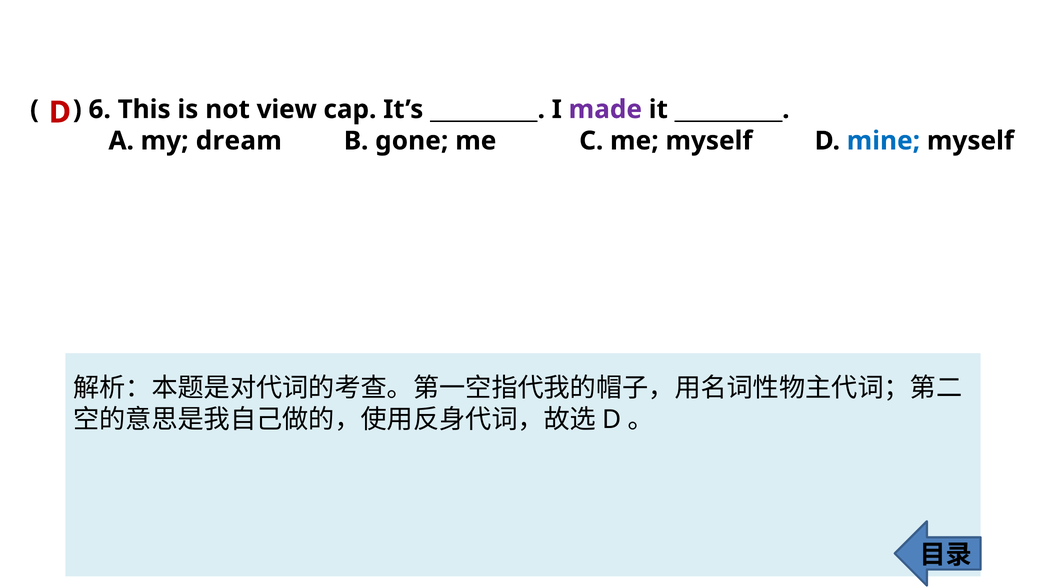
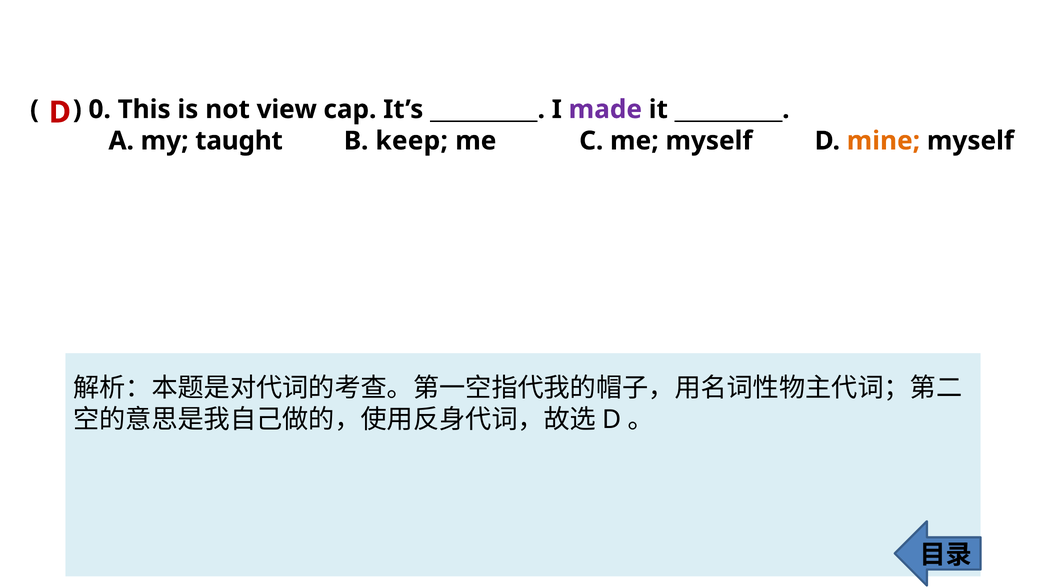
6: 6 -> 0 (100, 110)
dream: dream -> taught (239, 141)
gone: gone -> keep (412, 141)
mine colour: blue -> orange (883, 141)
